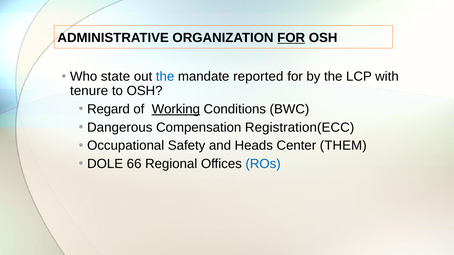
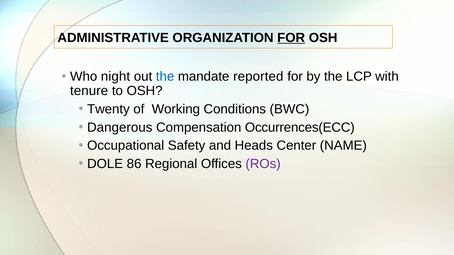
state: state -> night (116, 77)
Regard: Regard -> Twenty (108, 109)
Working underline: present -> none (176, 109)
Registration(ECC: Registration(ECC -> Occurrences(ECC (300, 127)
THEM: THEM -> NAME (343, 146)
66: 66 -> 86 (134, 164)
ROs colour: blue -> purple (263, 164)
